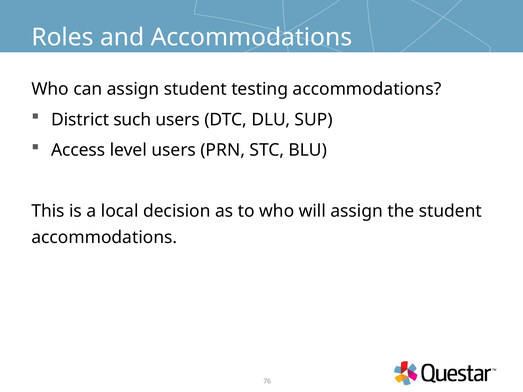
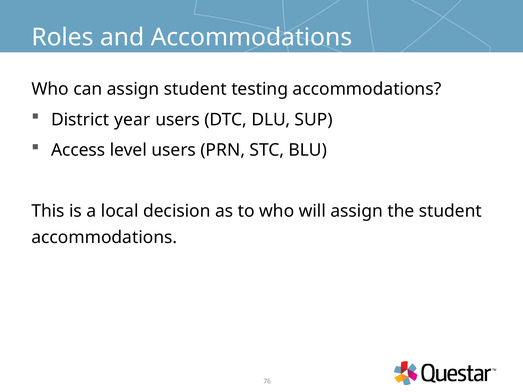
such: such -> year (132, 120)
